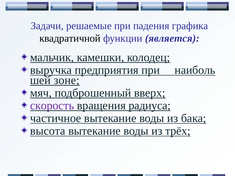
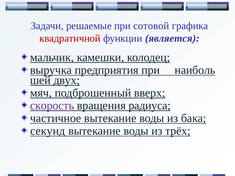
падения: падения -> сотовой (151, 26)
квадратичной colour: black -> red (70, 38)
зоне: зоне -> двух (67, 80)
высота: высота -> секунд (48, 131)
